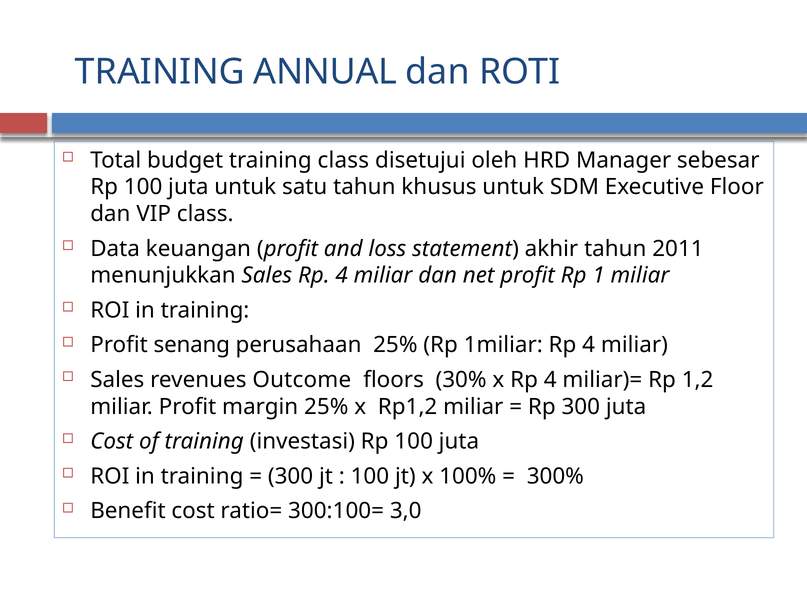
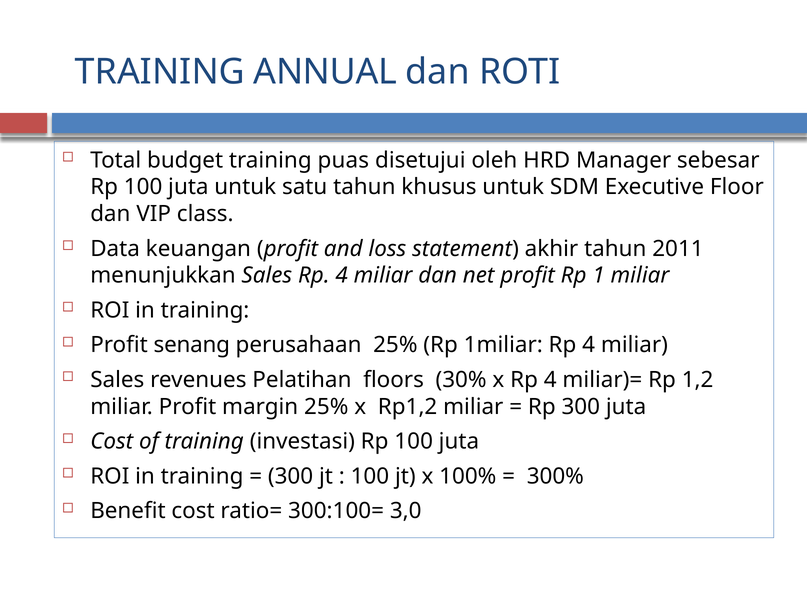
training class: class -> puas (343, 160)
Outcome: Outcome -> Pelatihan (302, 380)
